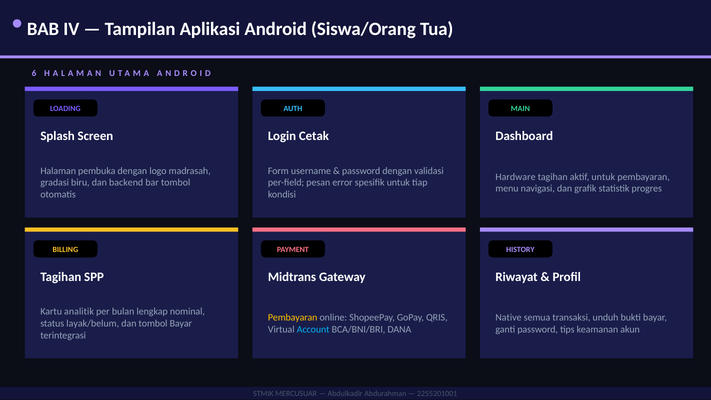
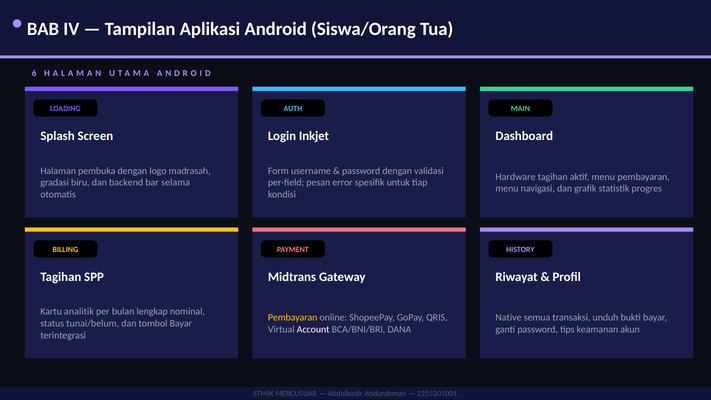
Cetak: Cetak -> Inkjet (314, 136)
aktif untuk: untuk -> menu (603, 177)
bar tombol: tombol -> selama (176, 183)
layak/belum: layak/belum -> tunai/belum (93, 323)
Account colour: light blue -> white (313, 329)
